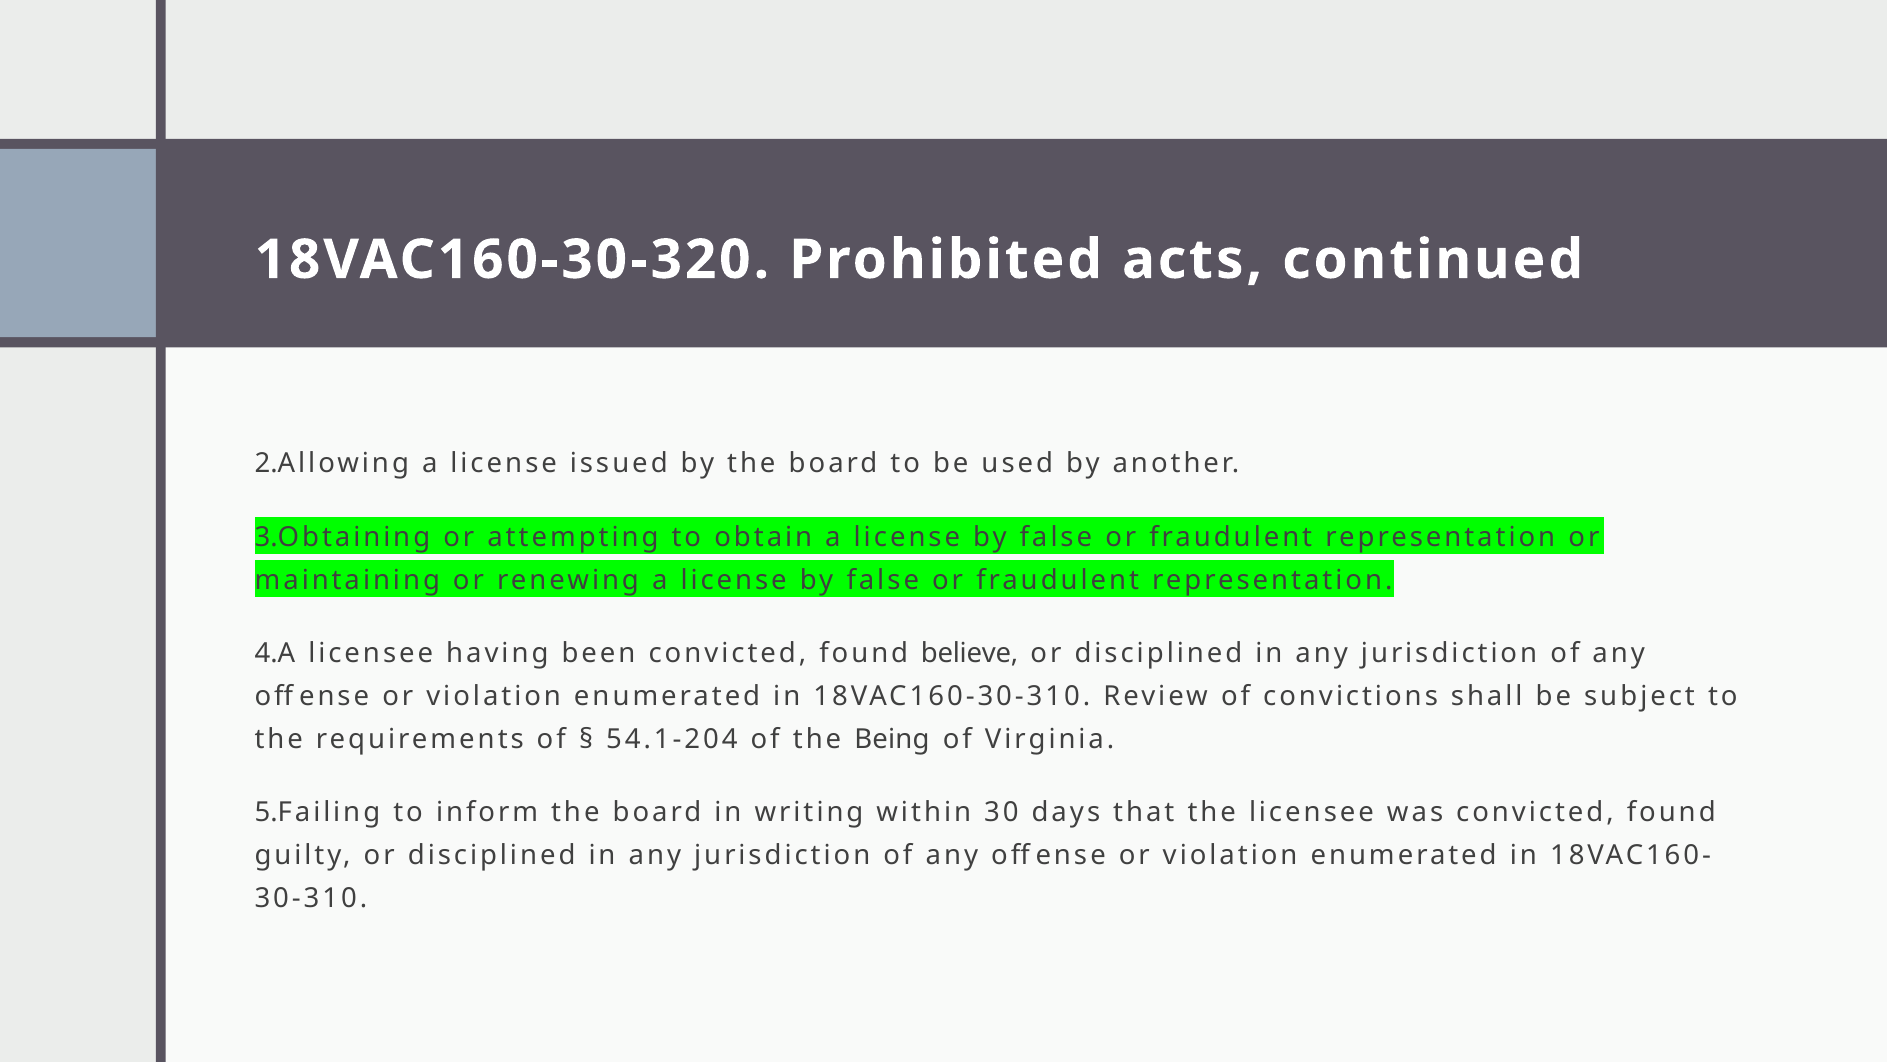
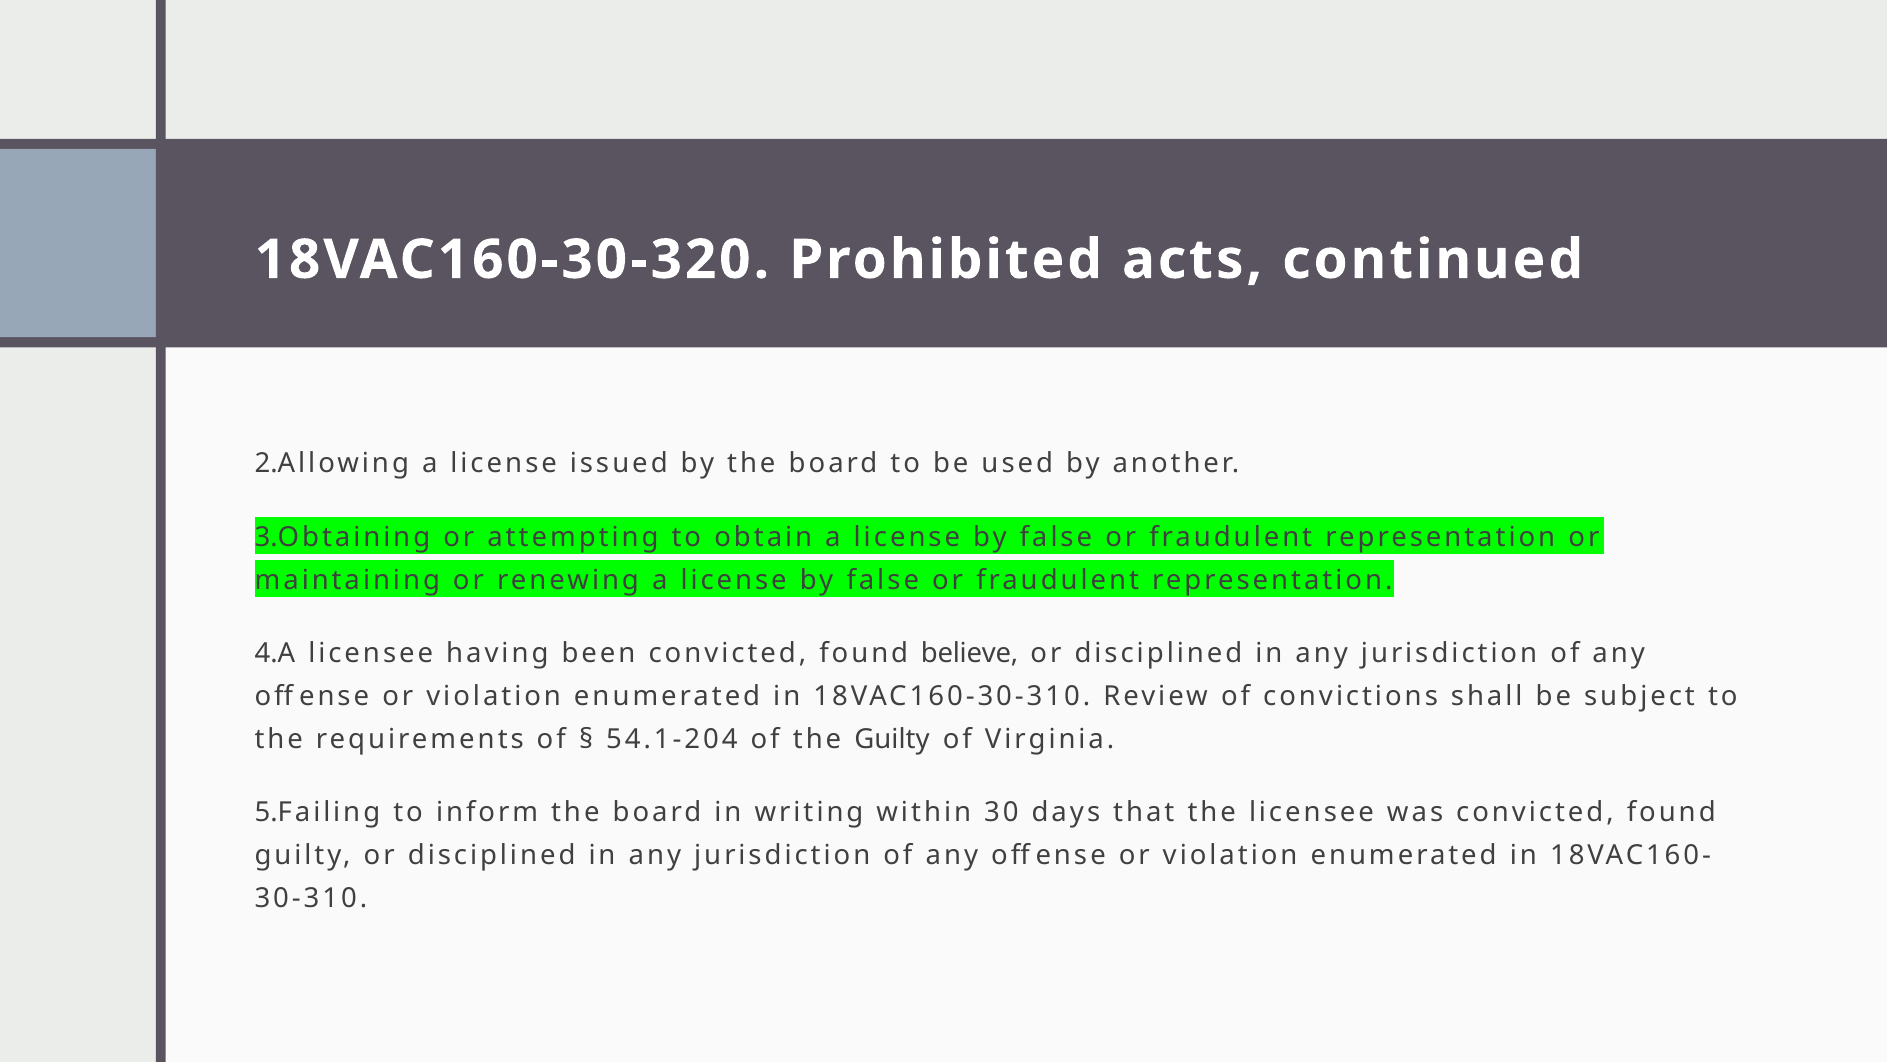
the Being: Being -> Guilty (892, 739)
